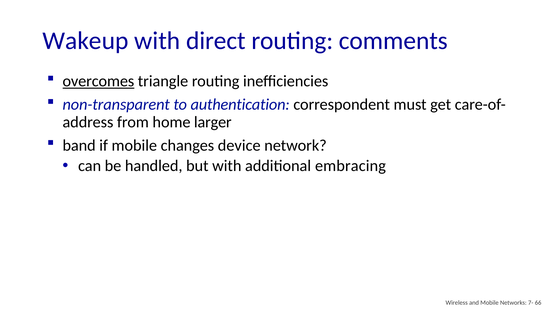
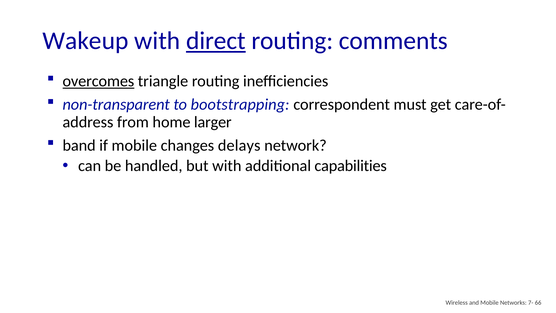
direct underline: none -> present (216, 41)
authentication: authentication -> bootstrapping (240, 104)
device: device -> delays (239, 145)
embracing: embracing -> capabilities (351, 166)
